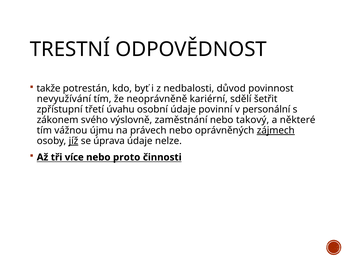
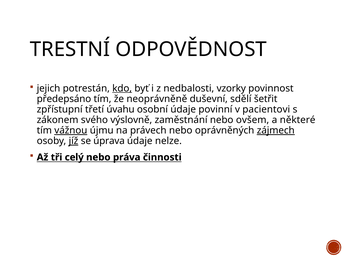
takže: takže -> jejich (48, 88)
kdo underline: none -> present (122, 88)
důvod: důvod -> vzorky (231, 88)
nevyužívání: nevyužívání -> předepsáno (64, 99)
kariérní: kariérní -> duševní (209, 99)
personální: personální -> pacientovi (266, 109)
takový: takový -> ovšem (253, 120)
vážnou underline: none -> present (71, 130)
více: více -> celý (74, 157)
proto: proto -> práva (127, 157)
